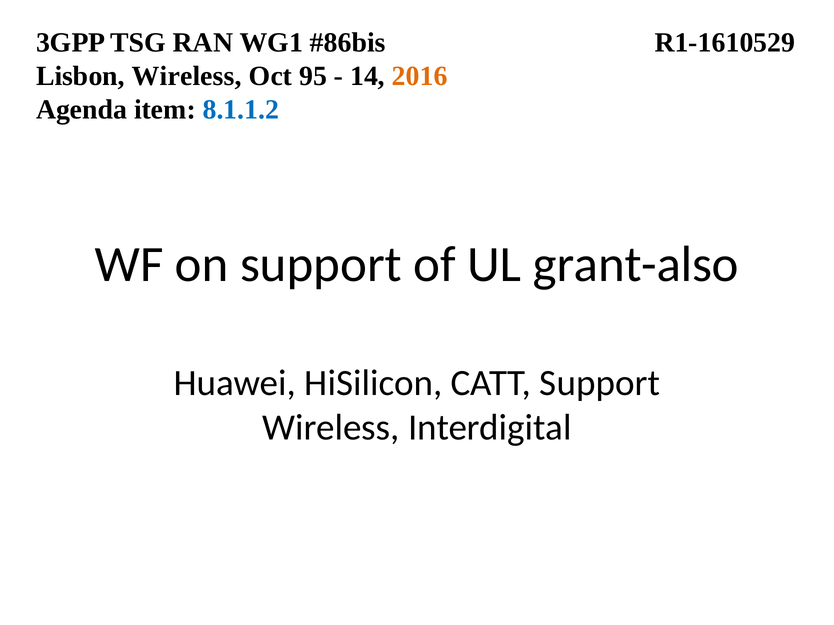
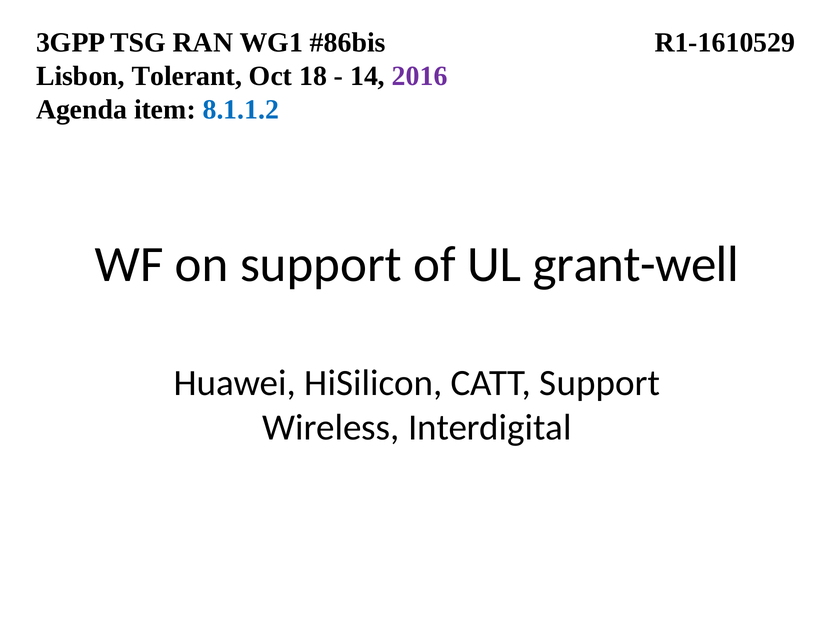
Lisbon Wireless: Wireless -> Tolerant (187, 76)
95: 95 -> 18 (313, 76)
2016 colour: orange -> purple (420, 76)
grant-also: grant-also -> grant-well (636, 265)
